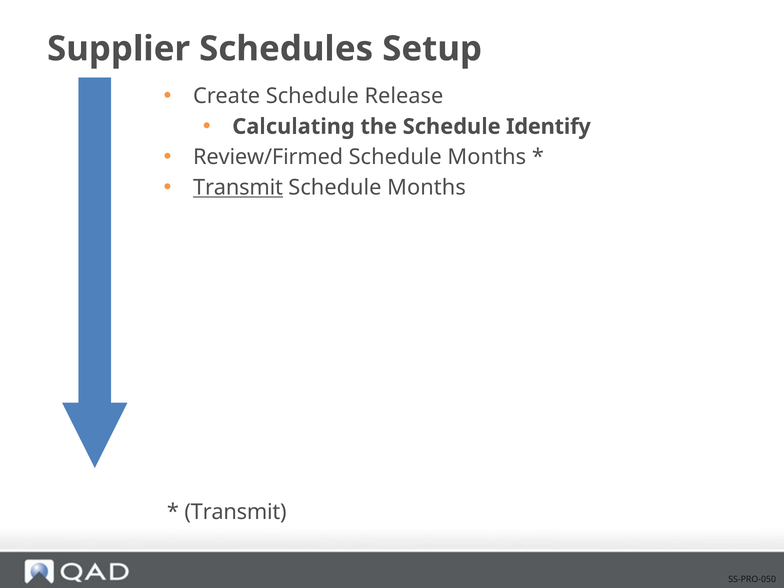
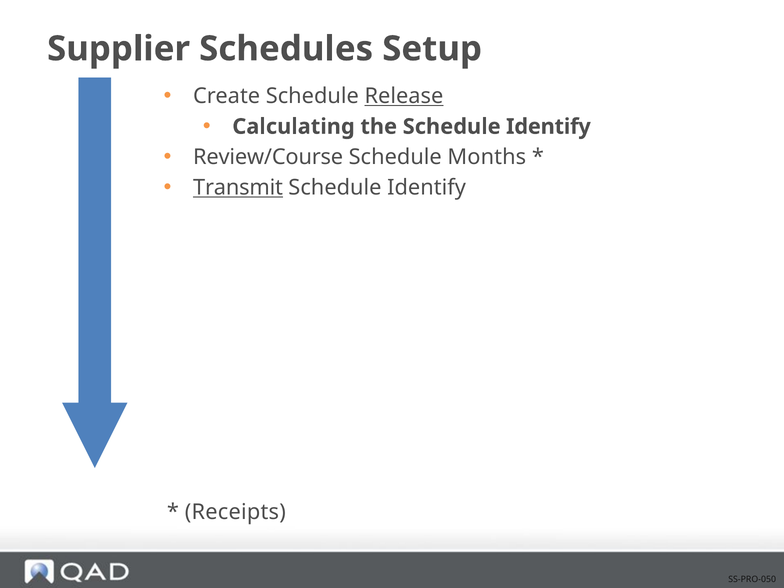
Release underline: none -> present (404, 96)
Review/Firmed: Review/Firmed -> Review/Course (268, 157)
Months: Months -> Identify (427, 188)
Transmit: Transmit -> Receipts (235, 512)
